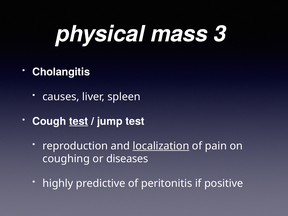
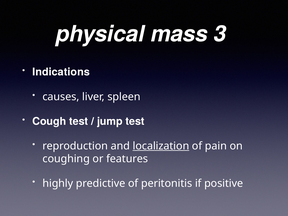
Cholangitis: Cholangitis -> Indications (61, 72)
test underline: present -> none (79, 121)
diseases: diseases -> features (127, 159)
